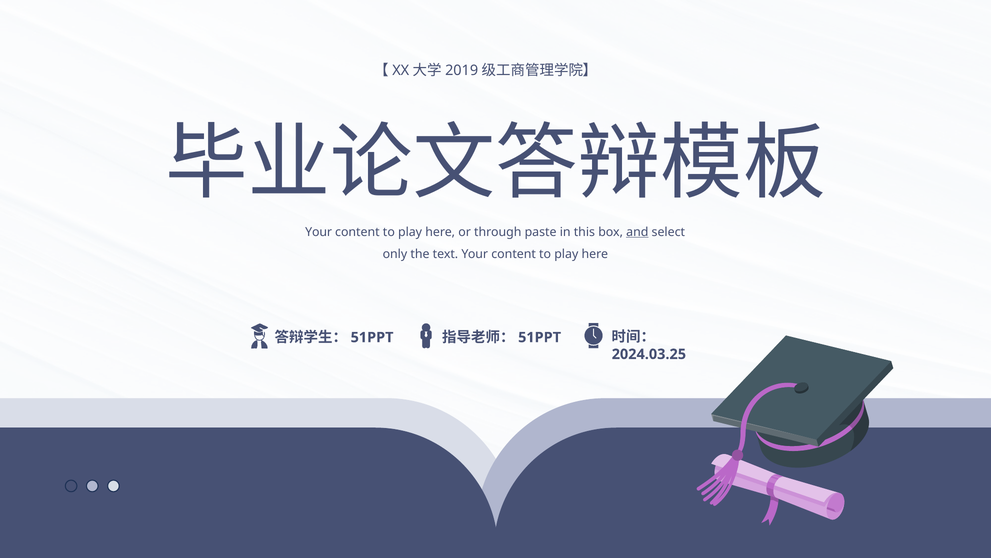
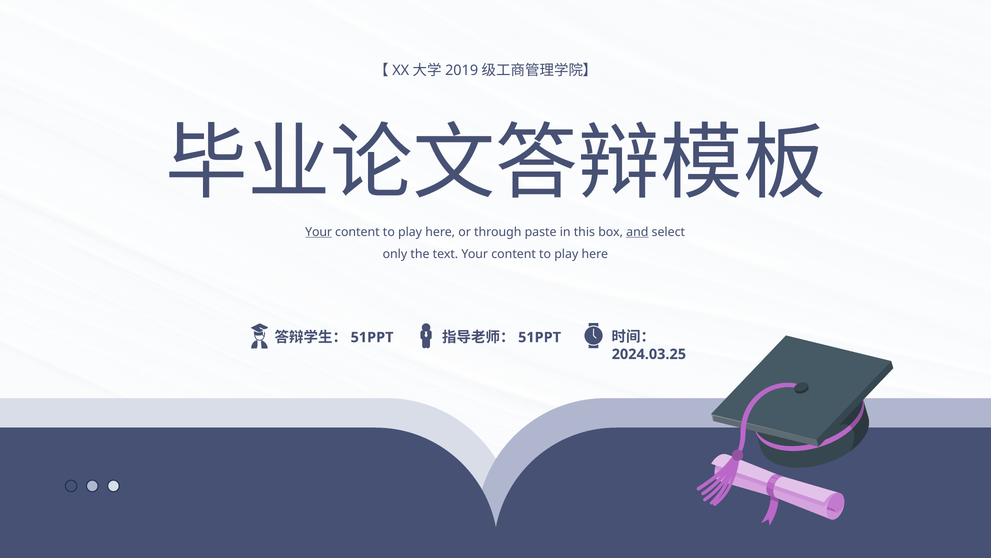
Your underline: none -> present (319, 232)
